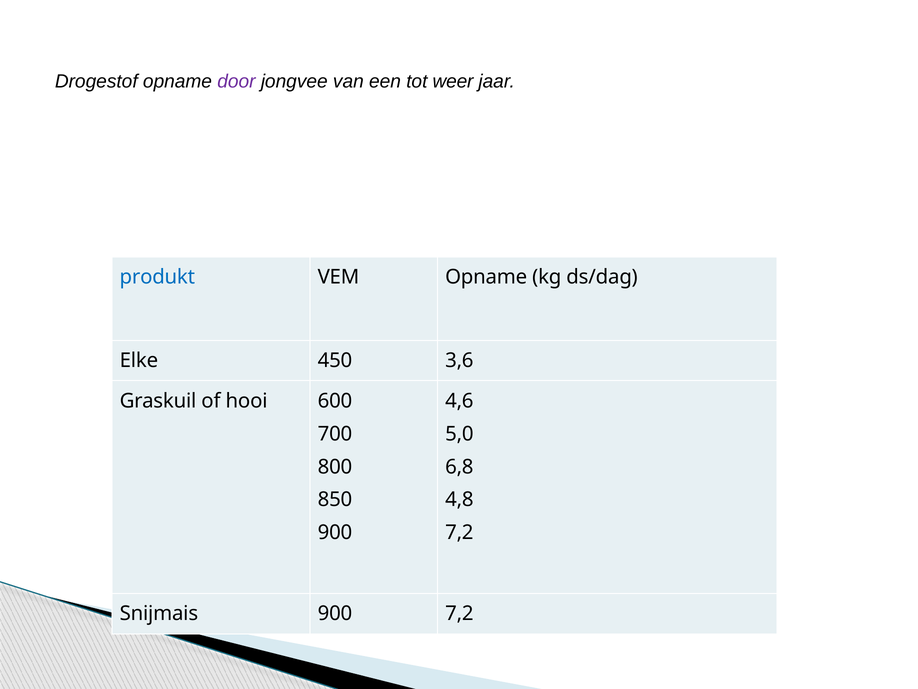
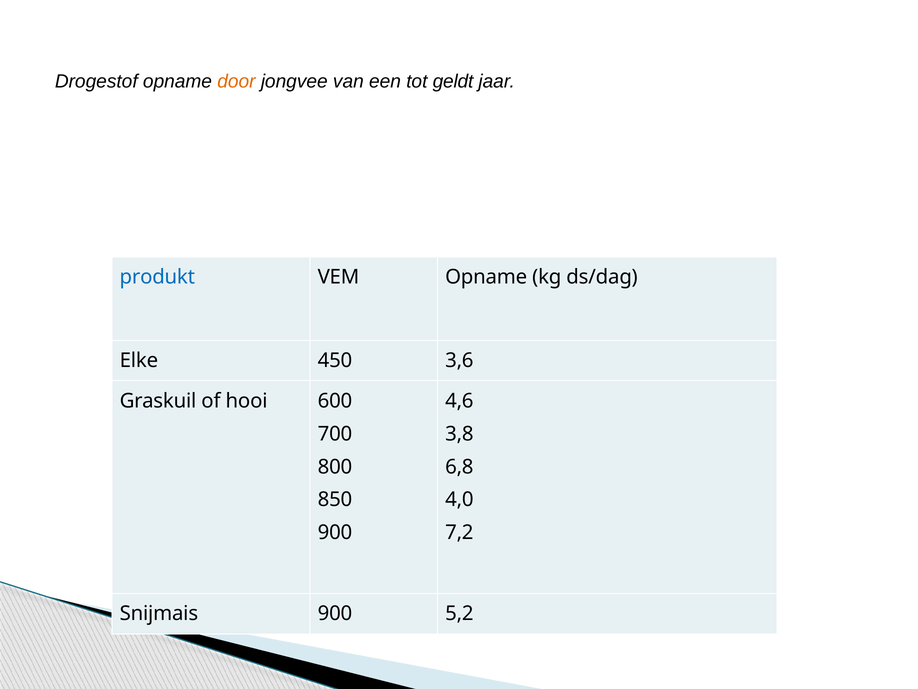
door colour: purple -> orange (236, 81)
weer: weer -> geldt (453, 81)
5,0: 5,0 -> 3,8 (459, 434)
4,8: 4,8 -> 4,0 (459, 499)
900 7,2: 7,2 -> 5,2 (459, 613)
